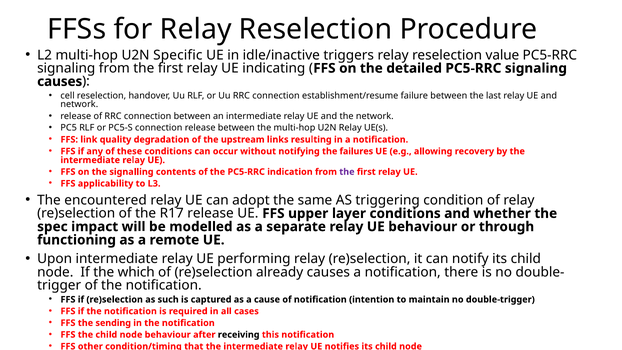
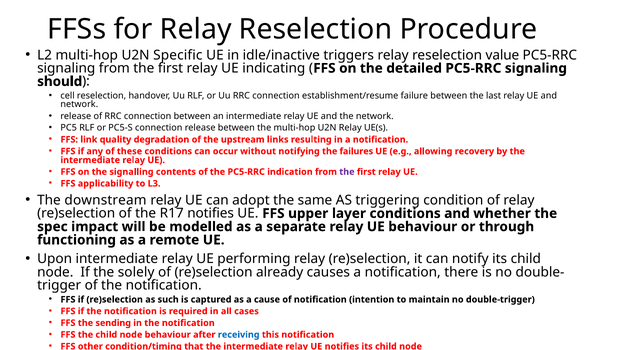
causes: causes -> should (60, 81)
encountered: encountered -> downstream (106, 200)
R17 release: release -> notifies (211, 213)
which: which -> solely (136, 272)
receiving colour: black -> blue (239, 335)
